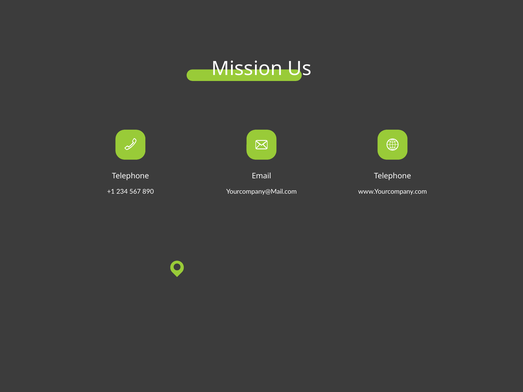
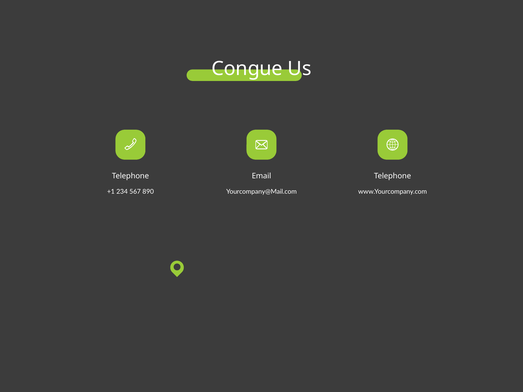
Mission: Mission -> Congue (247, 69)
